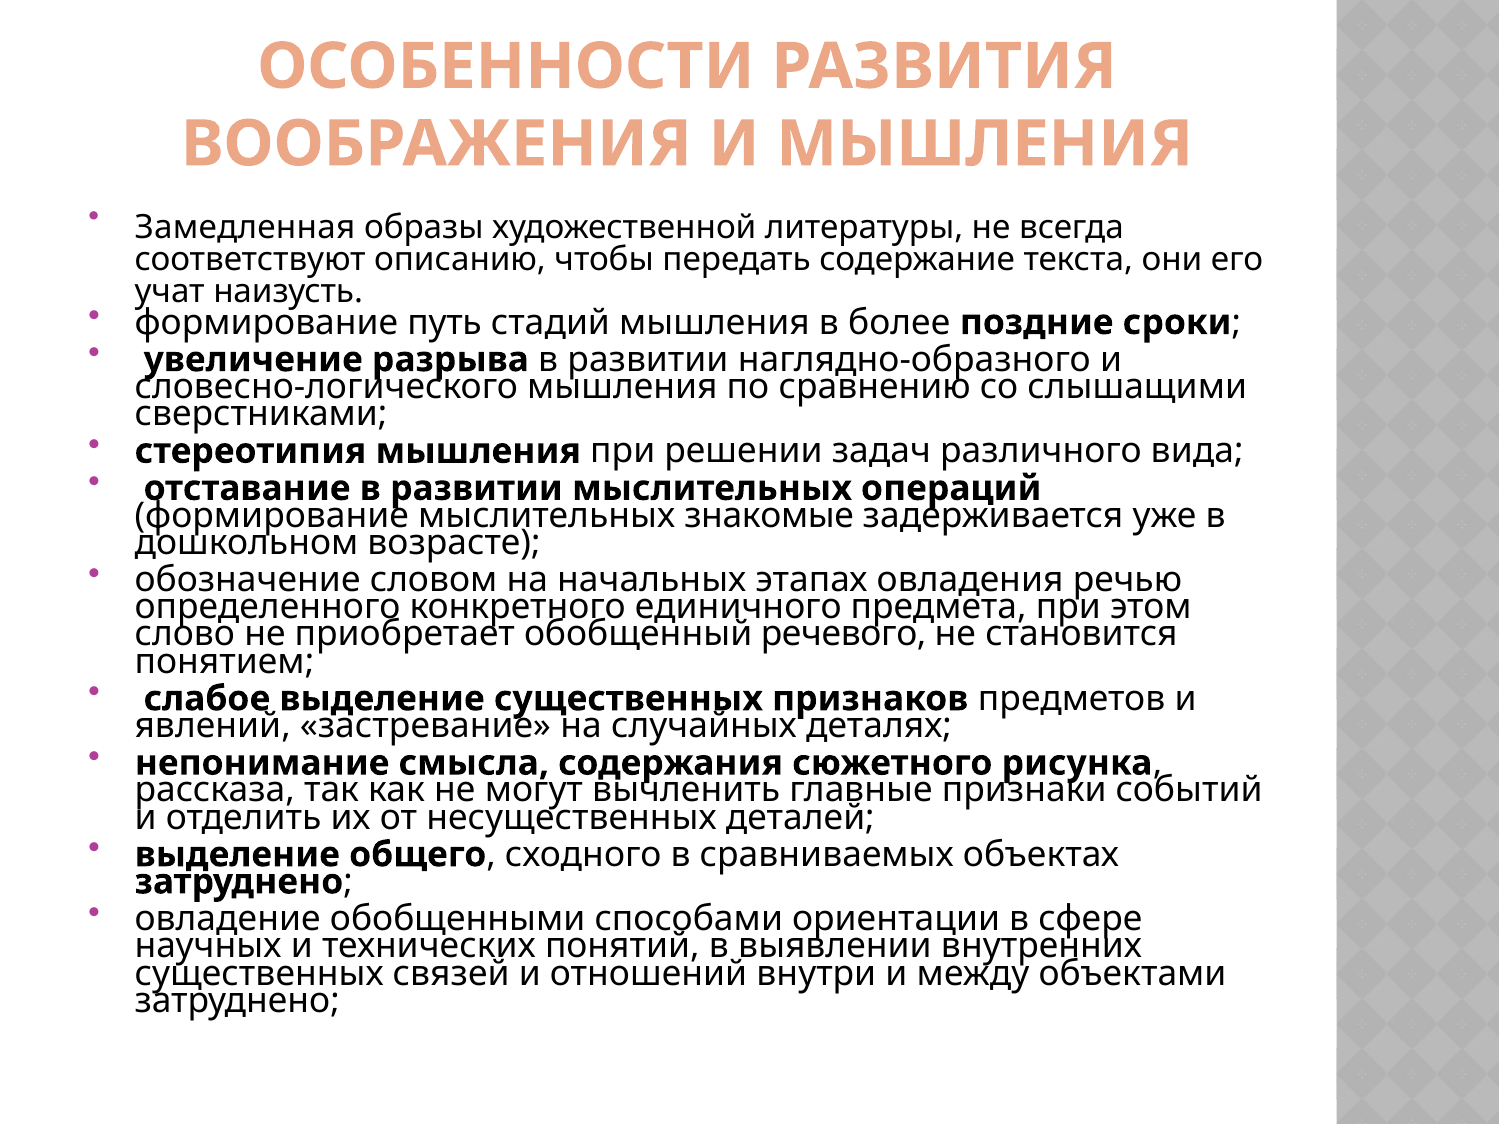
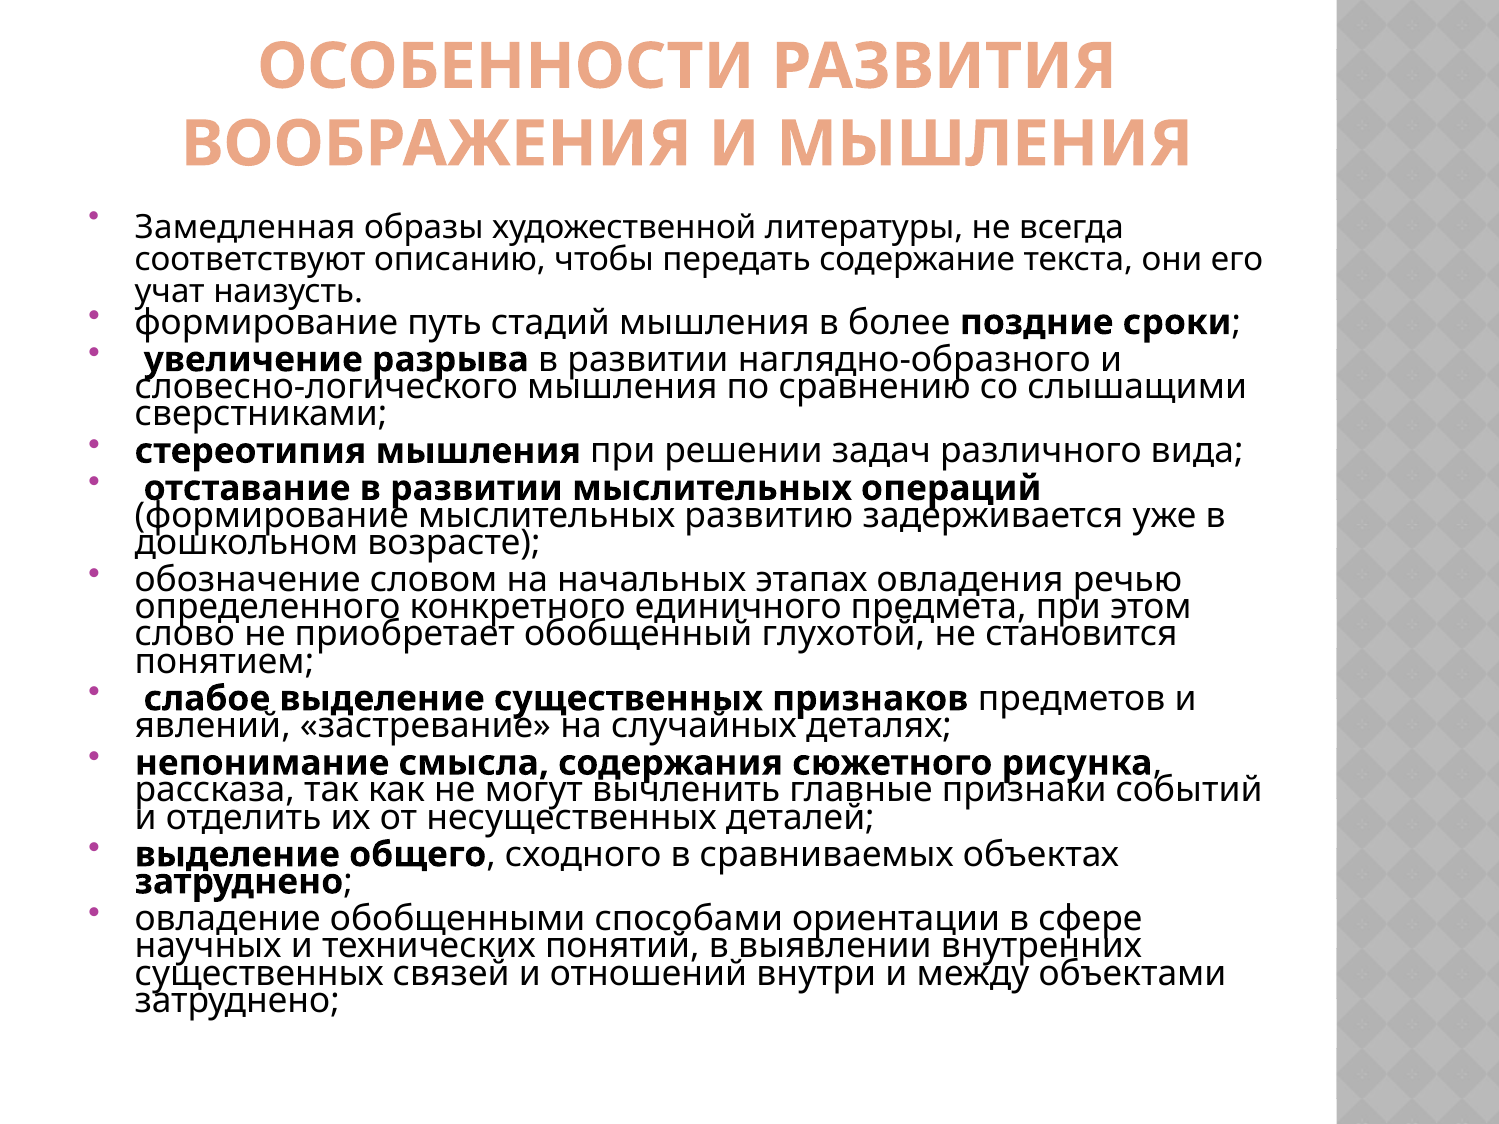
знакомые: знакомые -> развитию (769, 516)
речевого: речевого -> глухотой (843, 634)
